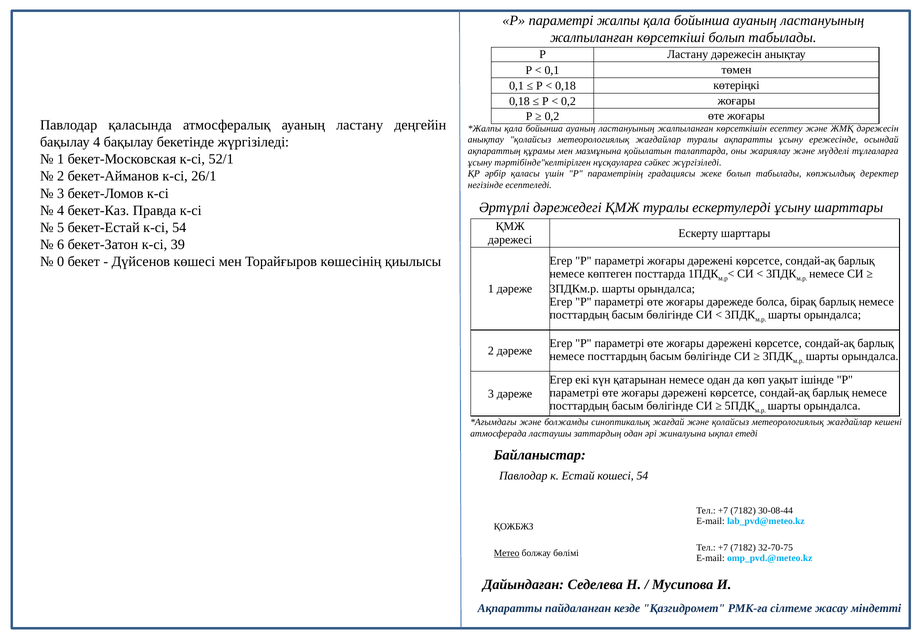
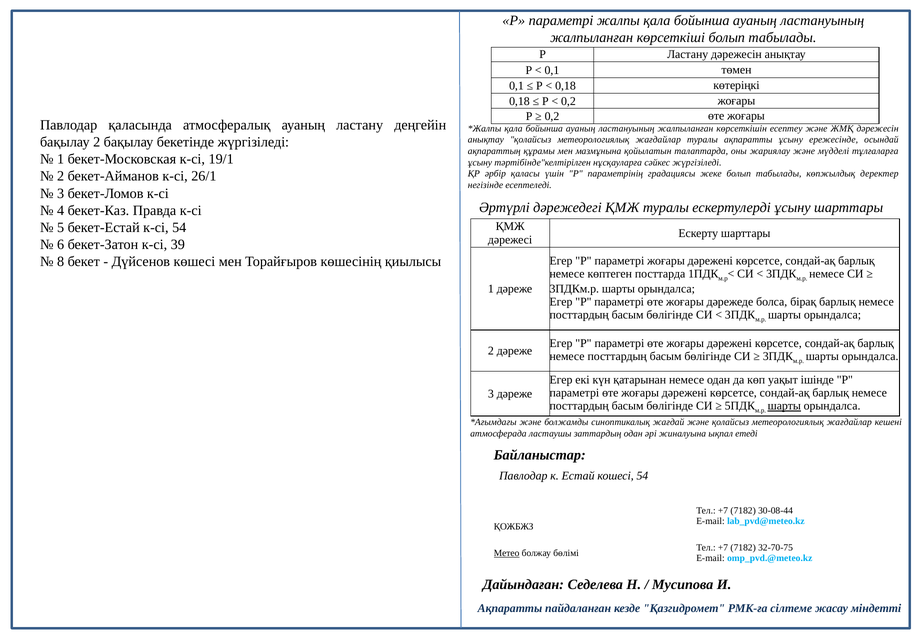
бақылау 4: 4 -> 2 (97, 142)
52/1: 52/1 -> 19/1 (221, 159)
0: 0 -> 8 (61, 261)
шарты underline: none -> present (784, 405)
